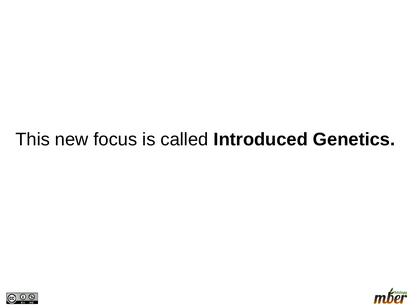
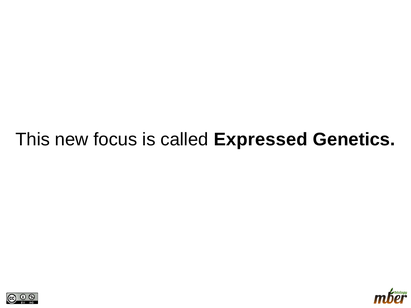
Introduced: Introduced -> Expressed (261, 140)
